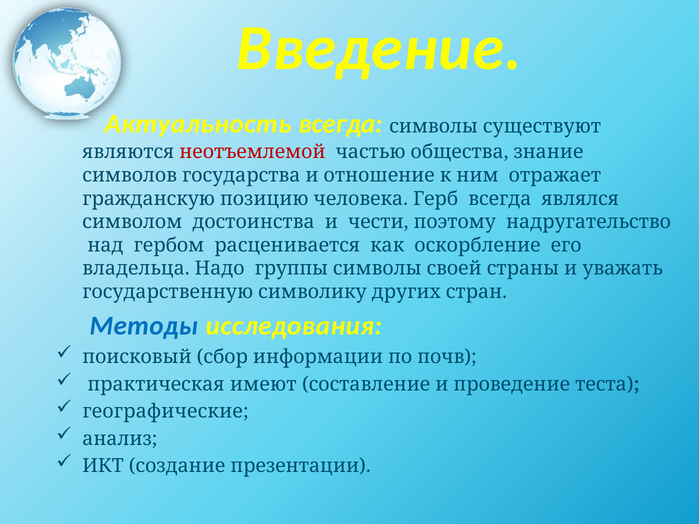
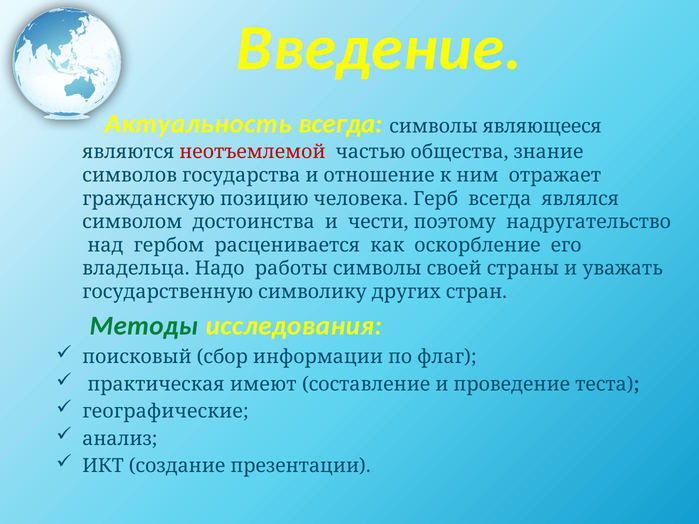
существуют: существуют -> являющееся (542, 126)
группы: группы -> работы (291, 269)
Методы colour: blue -> green (144, 326)
почв: почв -> флаг (447, 357)
